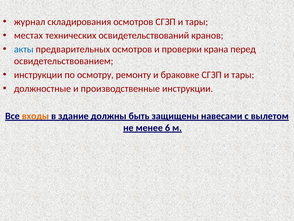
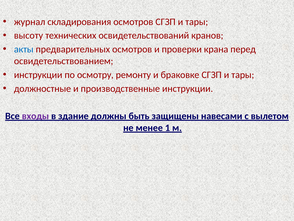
местах: местах -> высоту (29, 35)
входы colour: orange -> purple (35, 116)
6: 6 -> 1 (167, 128)
